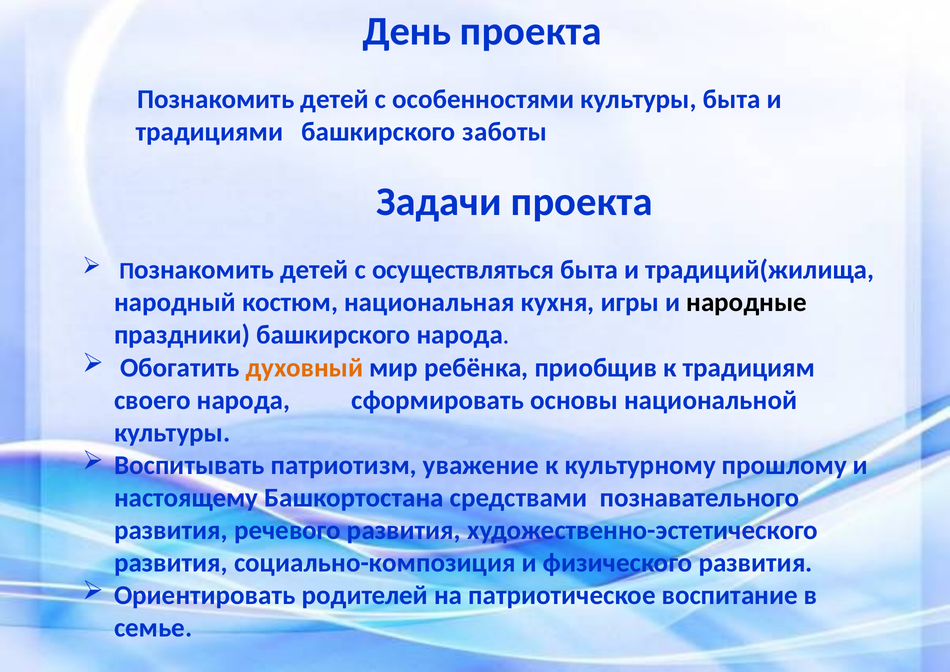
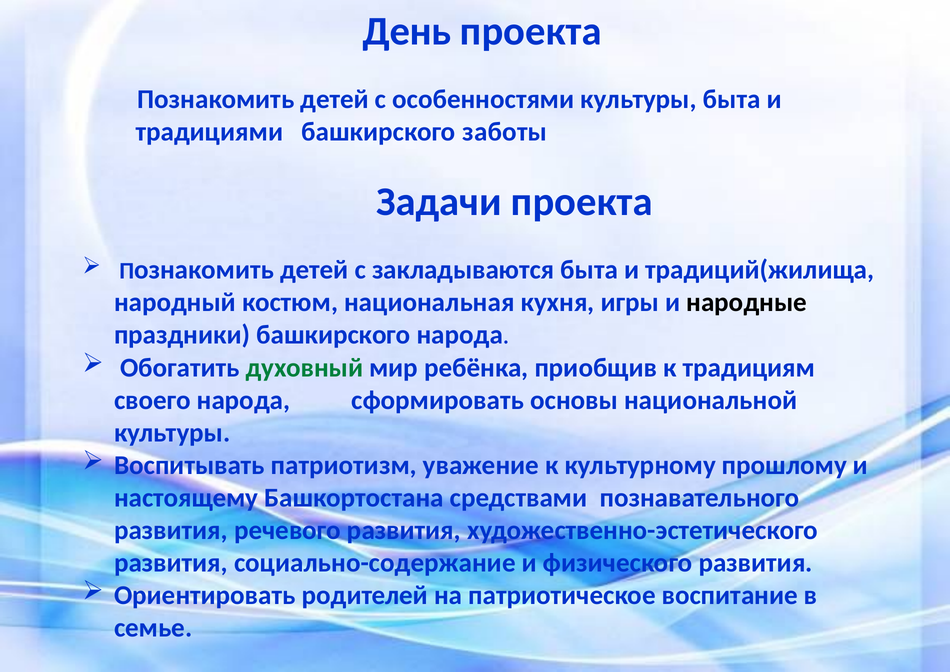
осуществляться: осуществляться -> закладываются (463, 270)
духовный colour: orange -> green (304, 367)
социально-композиция: социально-композиция -> социально-содержание (375, 562)
